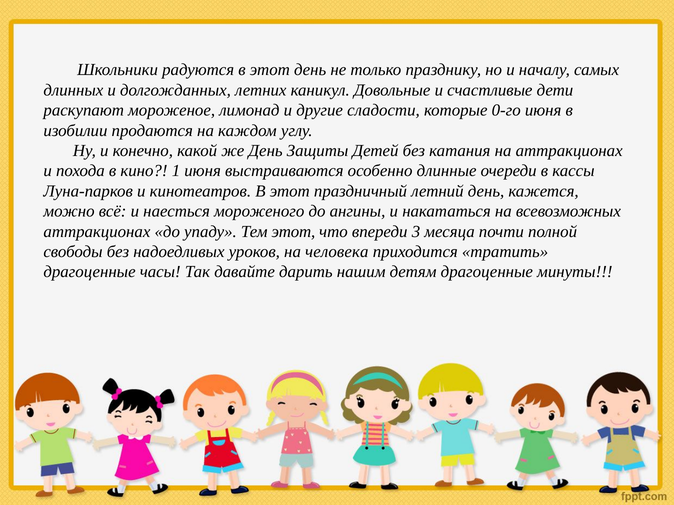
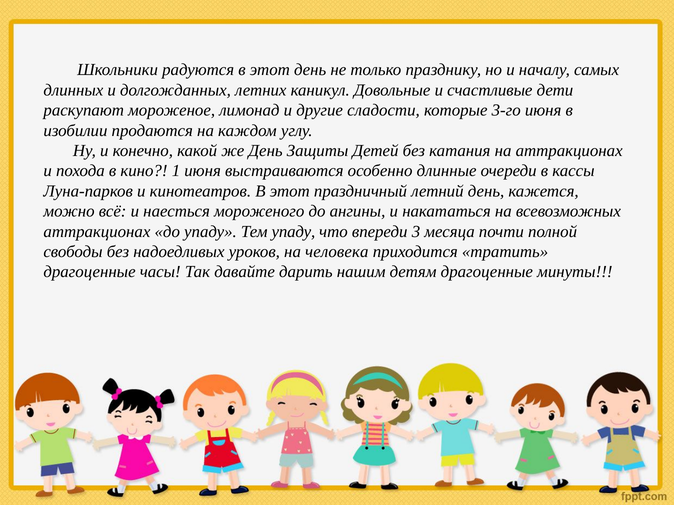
0-го: 0-го -> 3-го (506, 110)
Тем этот: этот -> упаду (293, 232)
